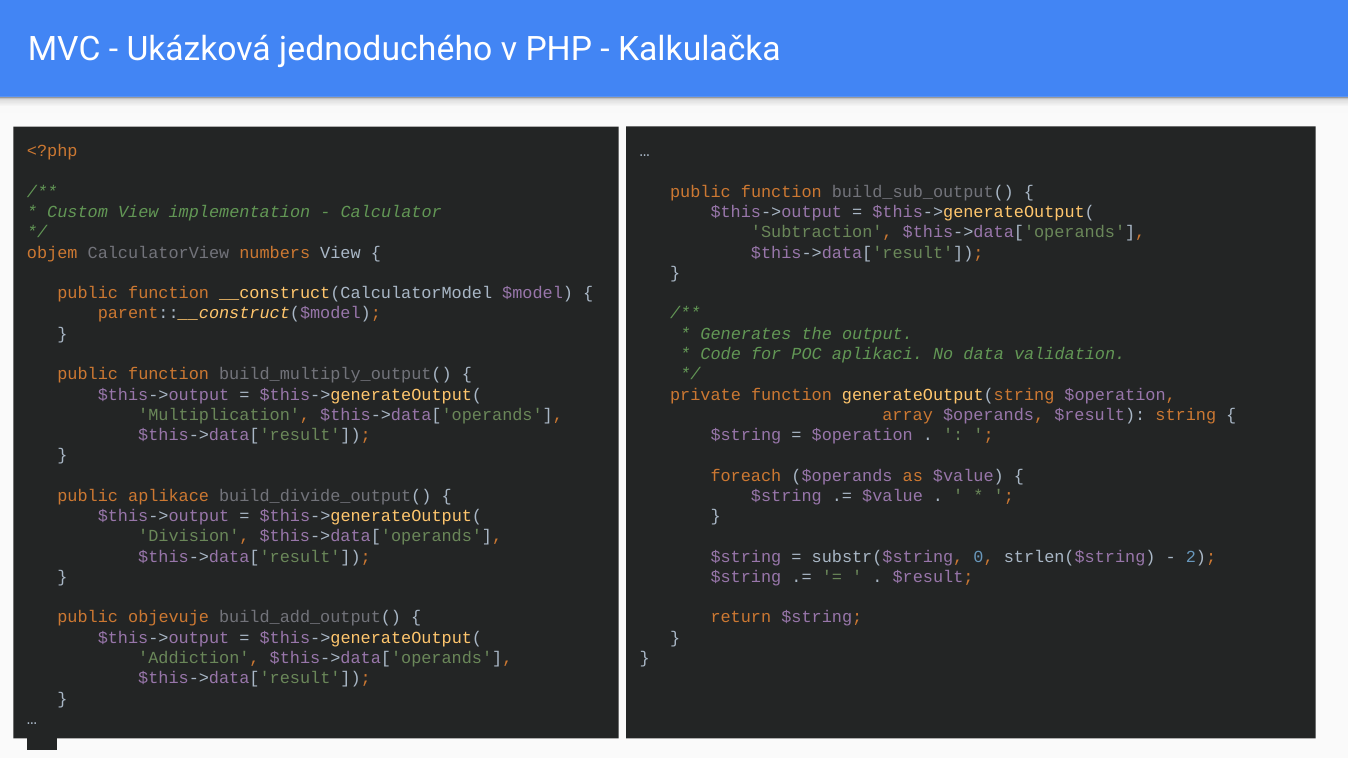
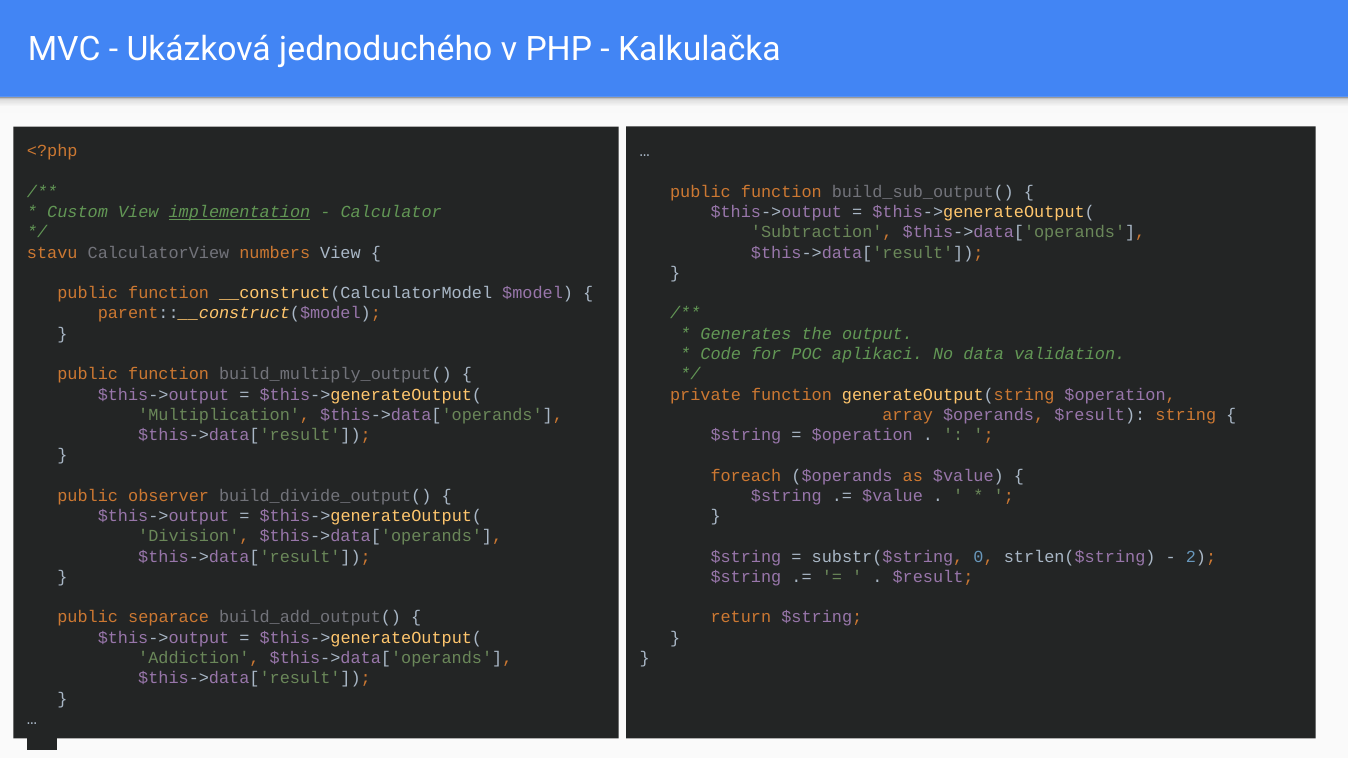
implementation underline: none -> present (239, 212)
objem: objem -> stavu (52, 253)
aplikace: aplikace -> observer (169, 496)
objevuje: objevuje -> separace (169, 618)
